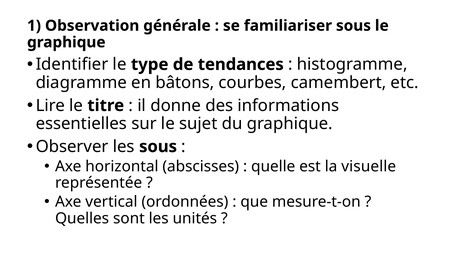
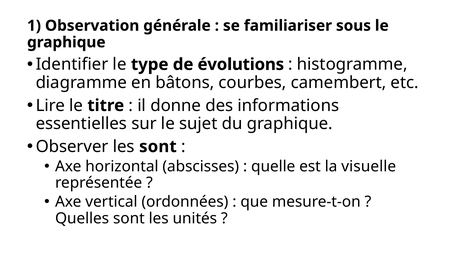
tendances: tendances -> évolutions (241, 64)
les sous: sous -> sont (158, 146)
